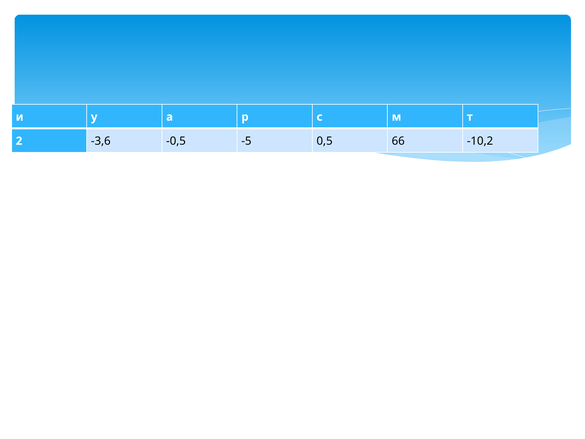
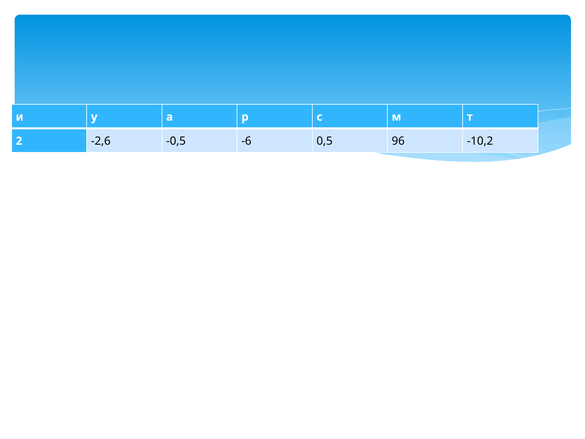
-3,6: -3,6 -> -2,6 (101, 141)
-5: -5 -> -6 (246, 141)
66: 66 -> 96 (398, 141)
